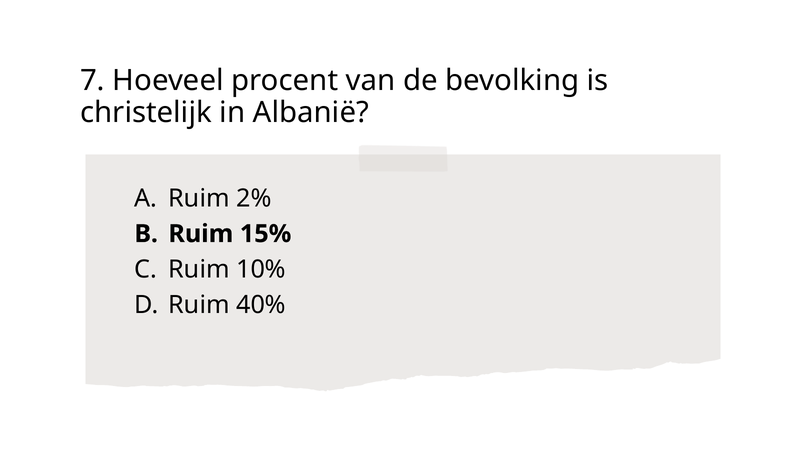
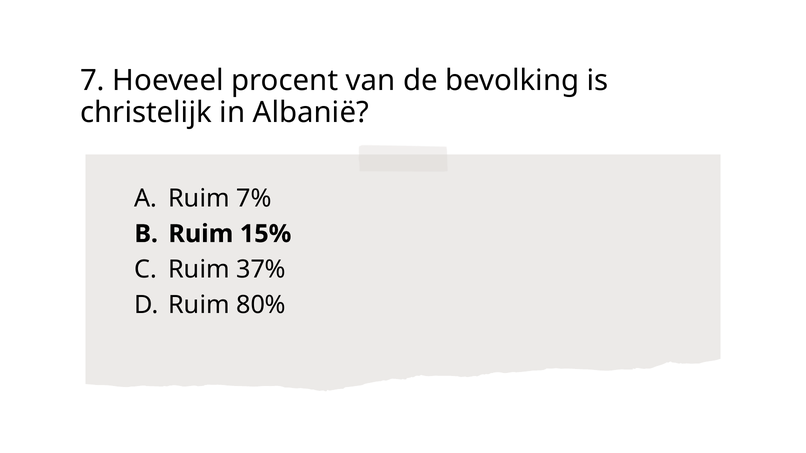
2%: 2% -> 7% (254, 198)
10%: 10% -> 37% (261, 270)
40%: 40% -> 80% (261, 305)
